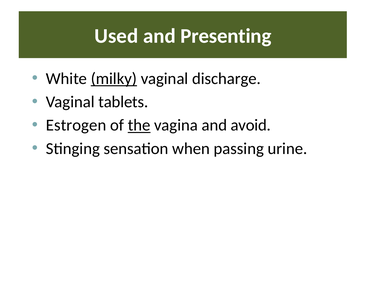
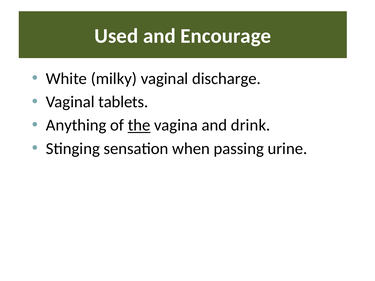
Presenting: Presenting -> Encourage (226, 36)
milky underline: present -> none (114, 79)
Estrogen: Estrogen -> Anything (76, 125)
avoid: avoid -> drink (251, 125)
